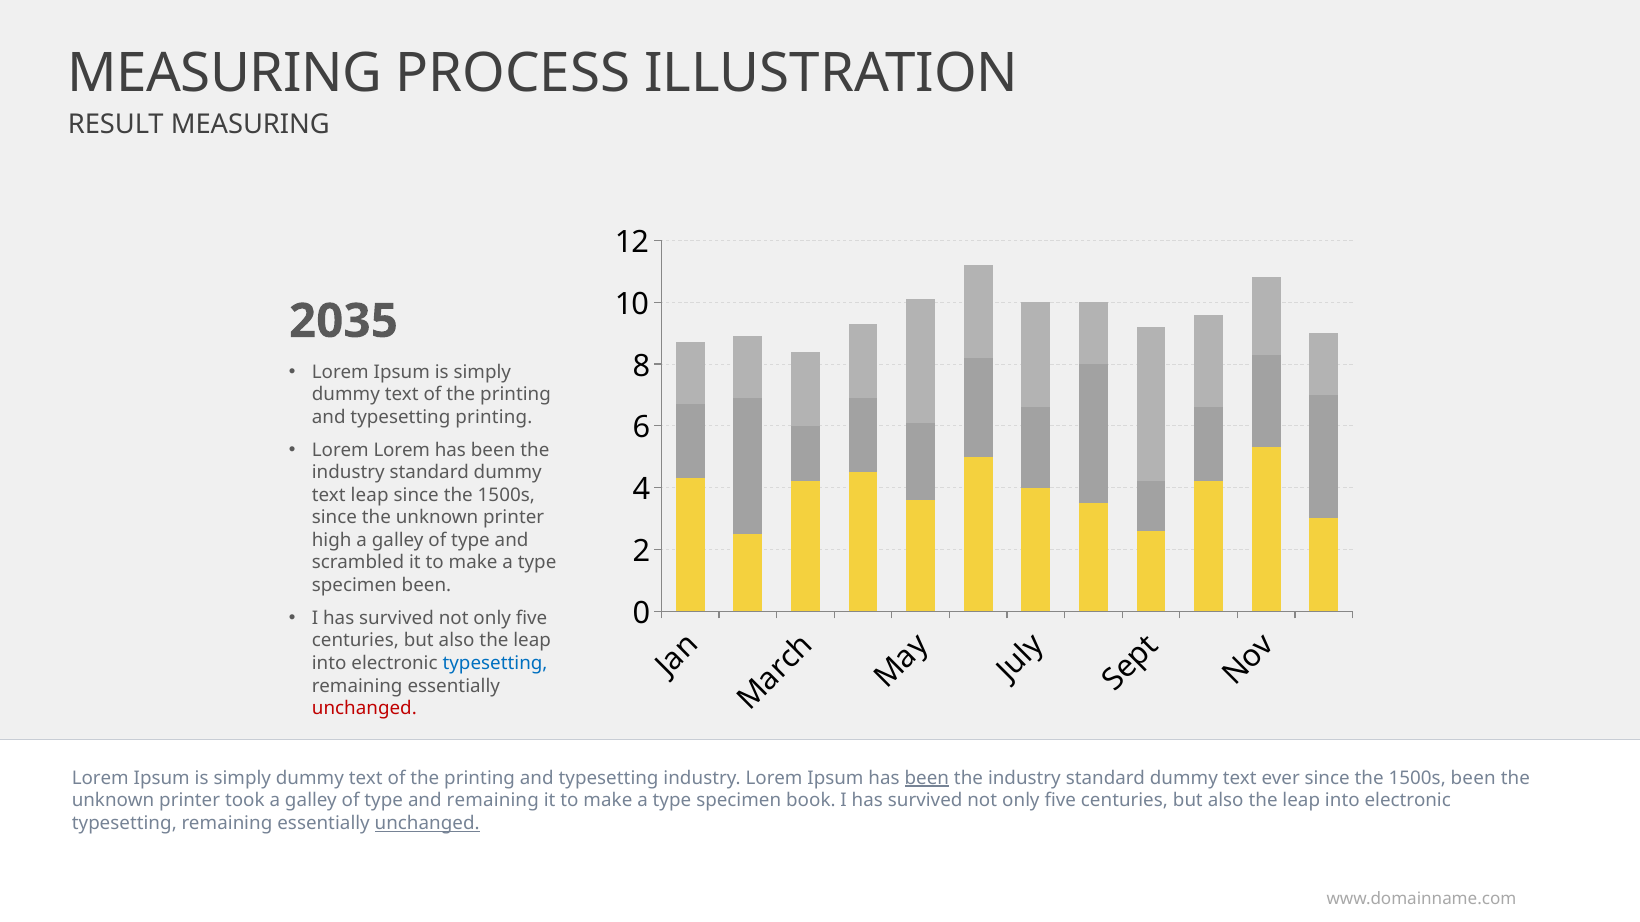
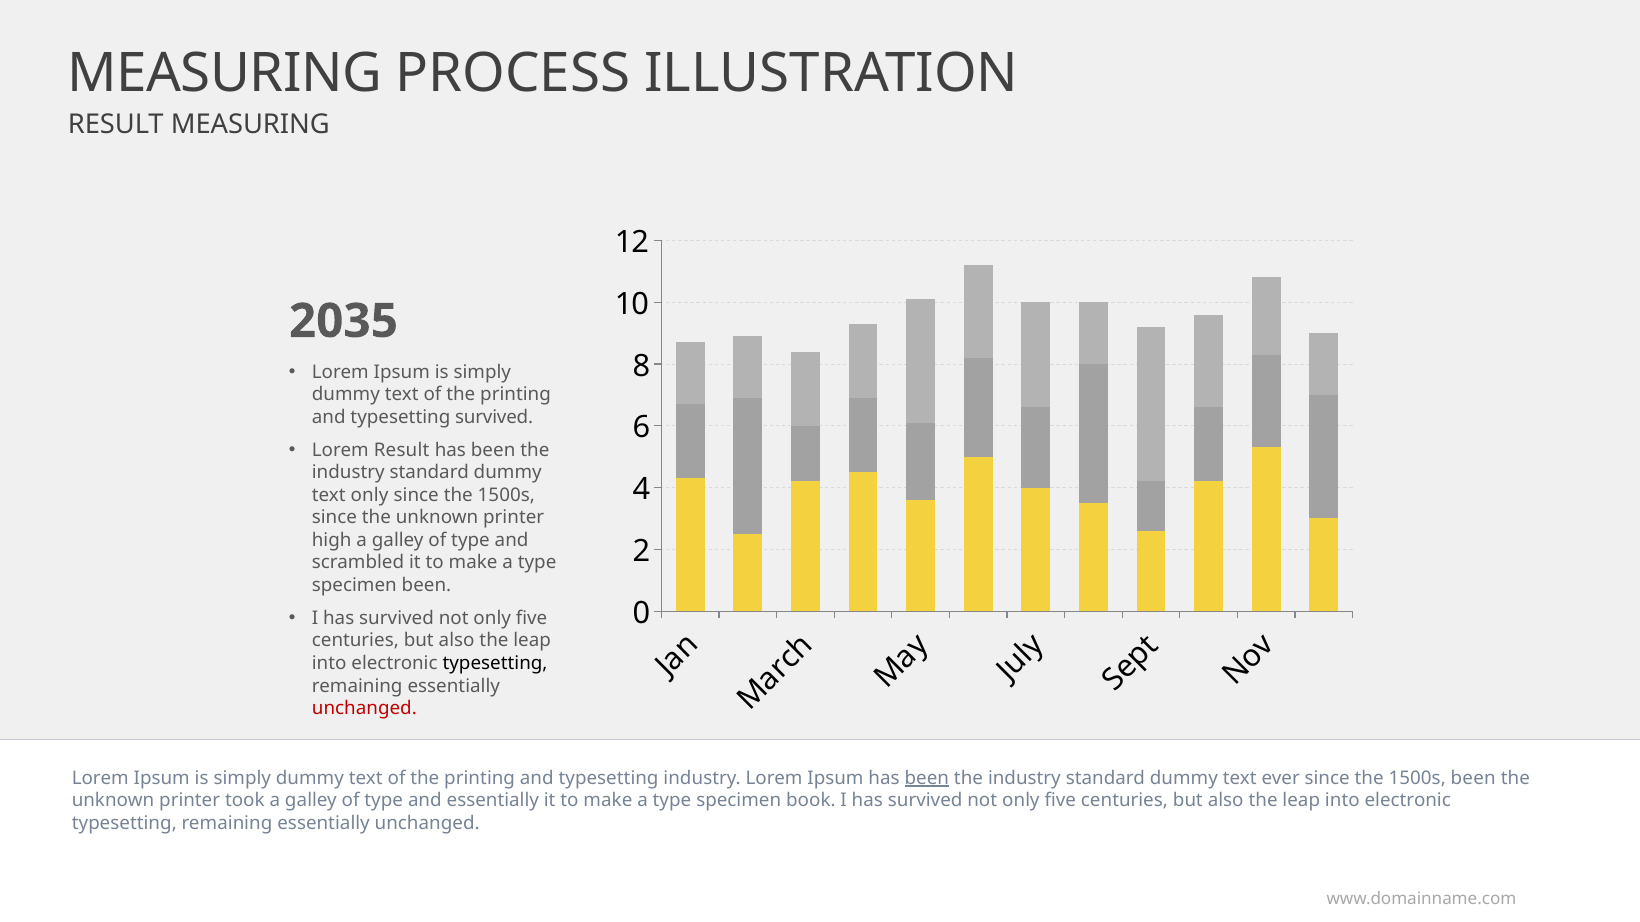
typesetting printing: printing -> survived (494, 417)
Lorem Lorem: Lorem -> Result (402, 450)
text leap: leap -> only (370, 495)
typesetting colour: blue -> black (495, 664)
and remaining: remaining -> essentially (493, 801)
unchanged underline: present -> none (427, 824)
